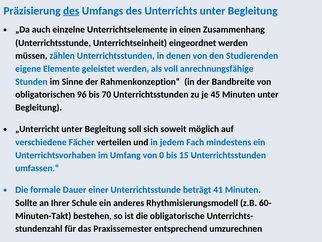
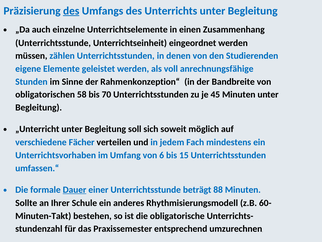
96: 96 -> 58 (82, 94)
0: 0 -> 6 (162, 155)
Dauer underline: none -> present (75, 189)
41: 41 -> 88 (218, 189)
